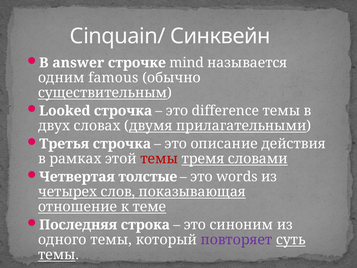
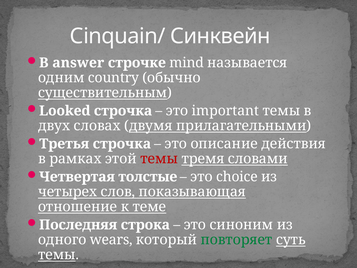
famous: famous -> country (114, 78)
difference: difference -> important (225, 111)
words: words -> choice (237, 177)
одного темы: темы -> wears (111, 240)
повторяет colour: purple -> green (236, 240)
